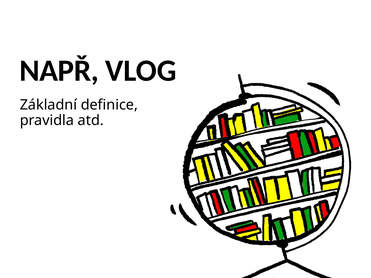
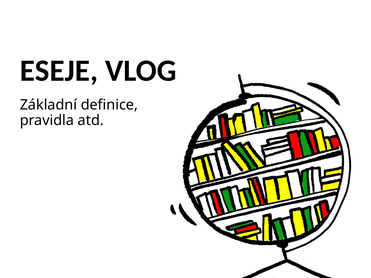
NAPŘ: NAPŘ -> ESEJE (59, 71)
